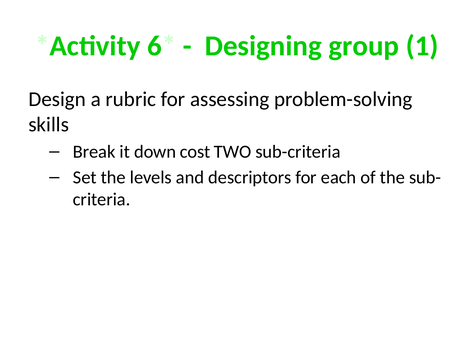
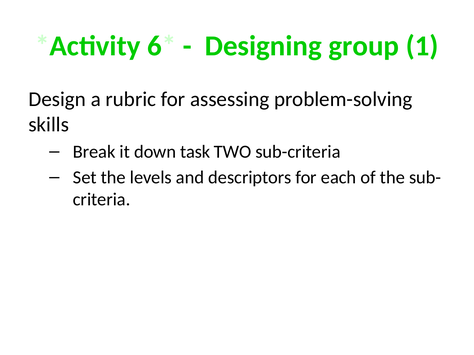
cost: cost -> task (195, 152)
